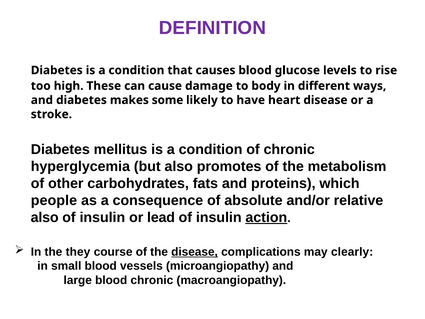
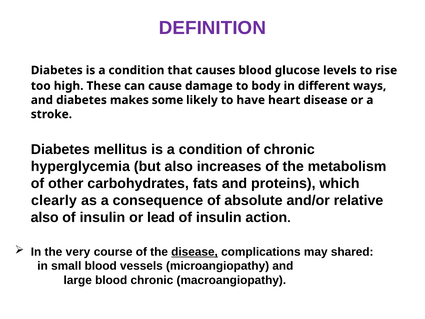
promotes: promotes -> increases (229, 166)
people: people -> clearly (54, 200)
action underline: present -> none (266, 217)
they: they -> very (78, 252)
clearly: clearly -> shared (352, 252)
